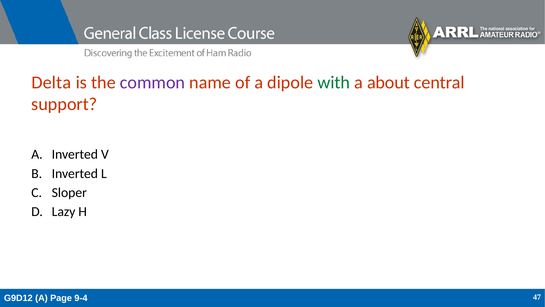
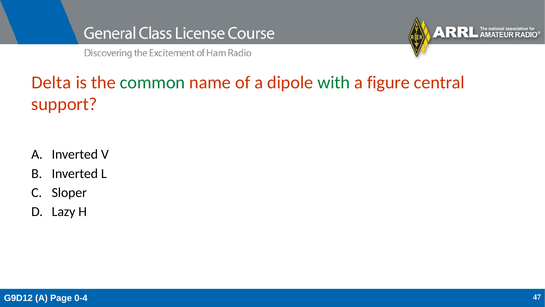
common colour: purple -> green (153, 82)
about: about -> figure (388, 82)
9-4: 9-4 -> 0-4 (81, 298)
